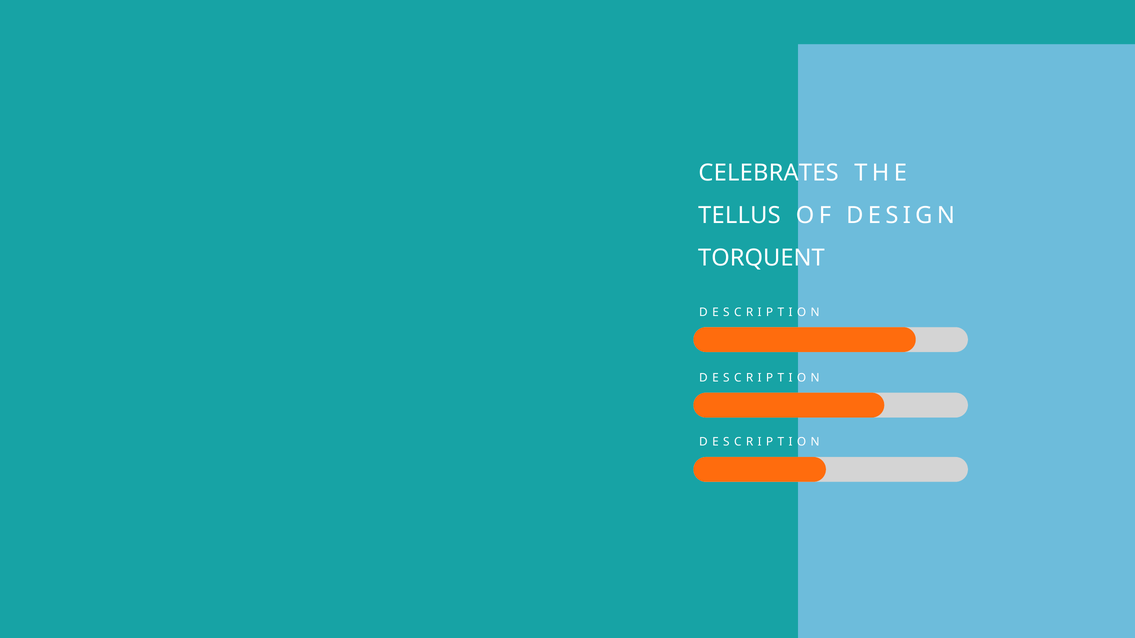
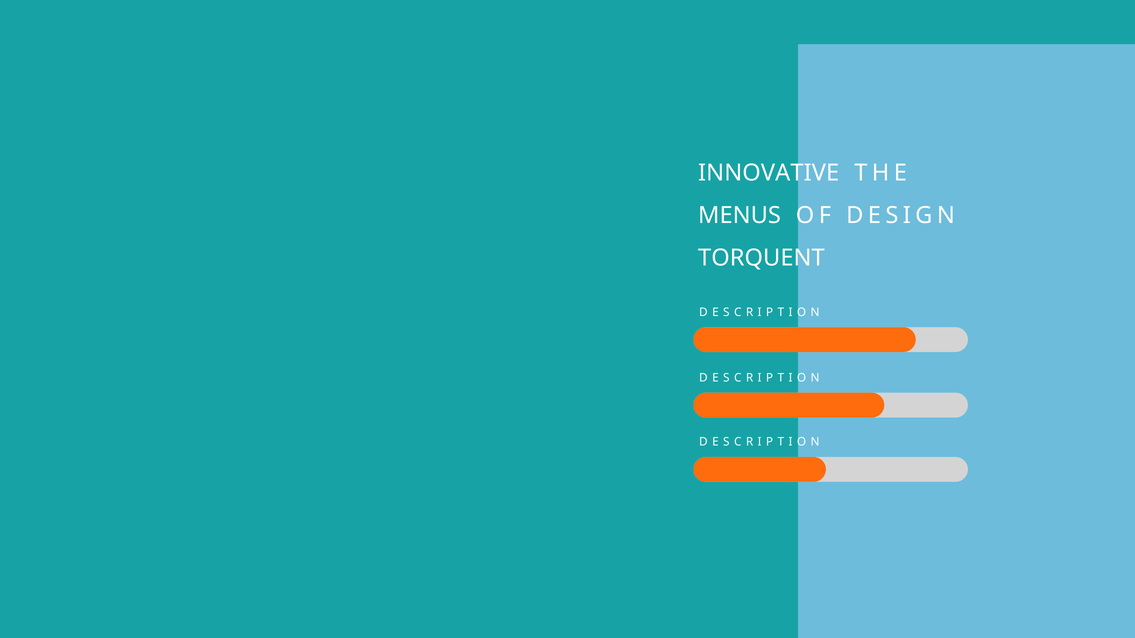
CELEBRATES: CELEBRATES -> INNOVATIVE (769, 173)
TELLUS: TELLUS -> MENUS (740, 216)
